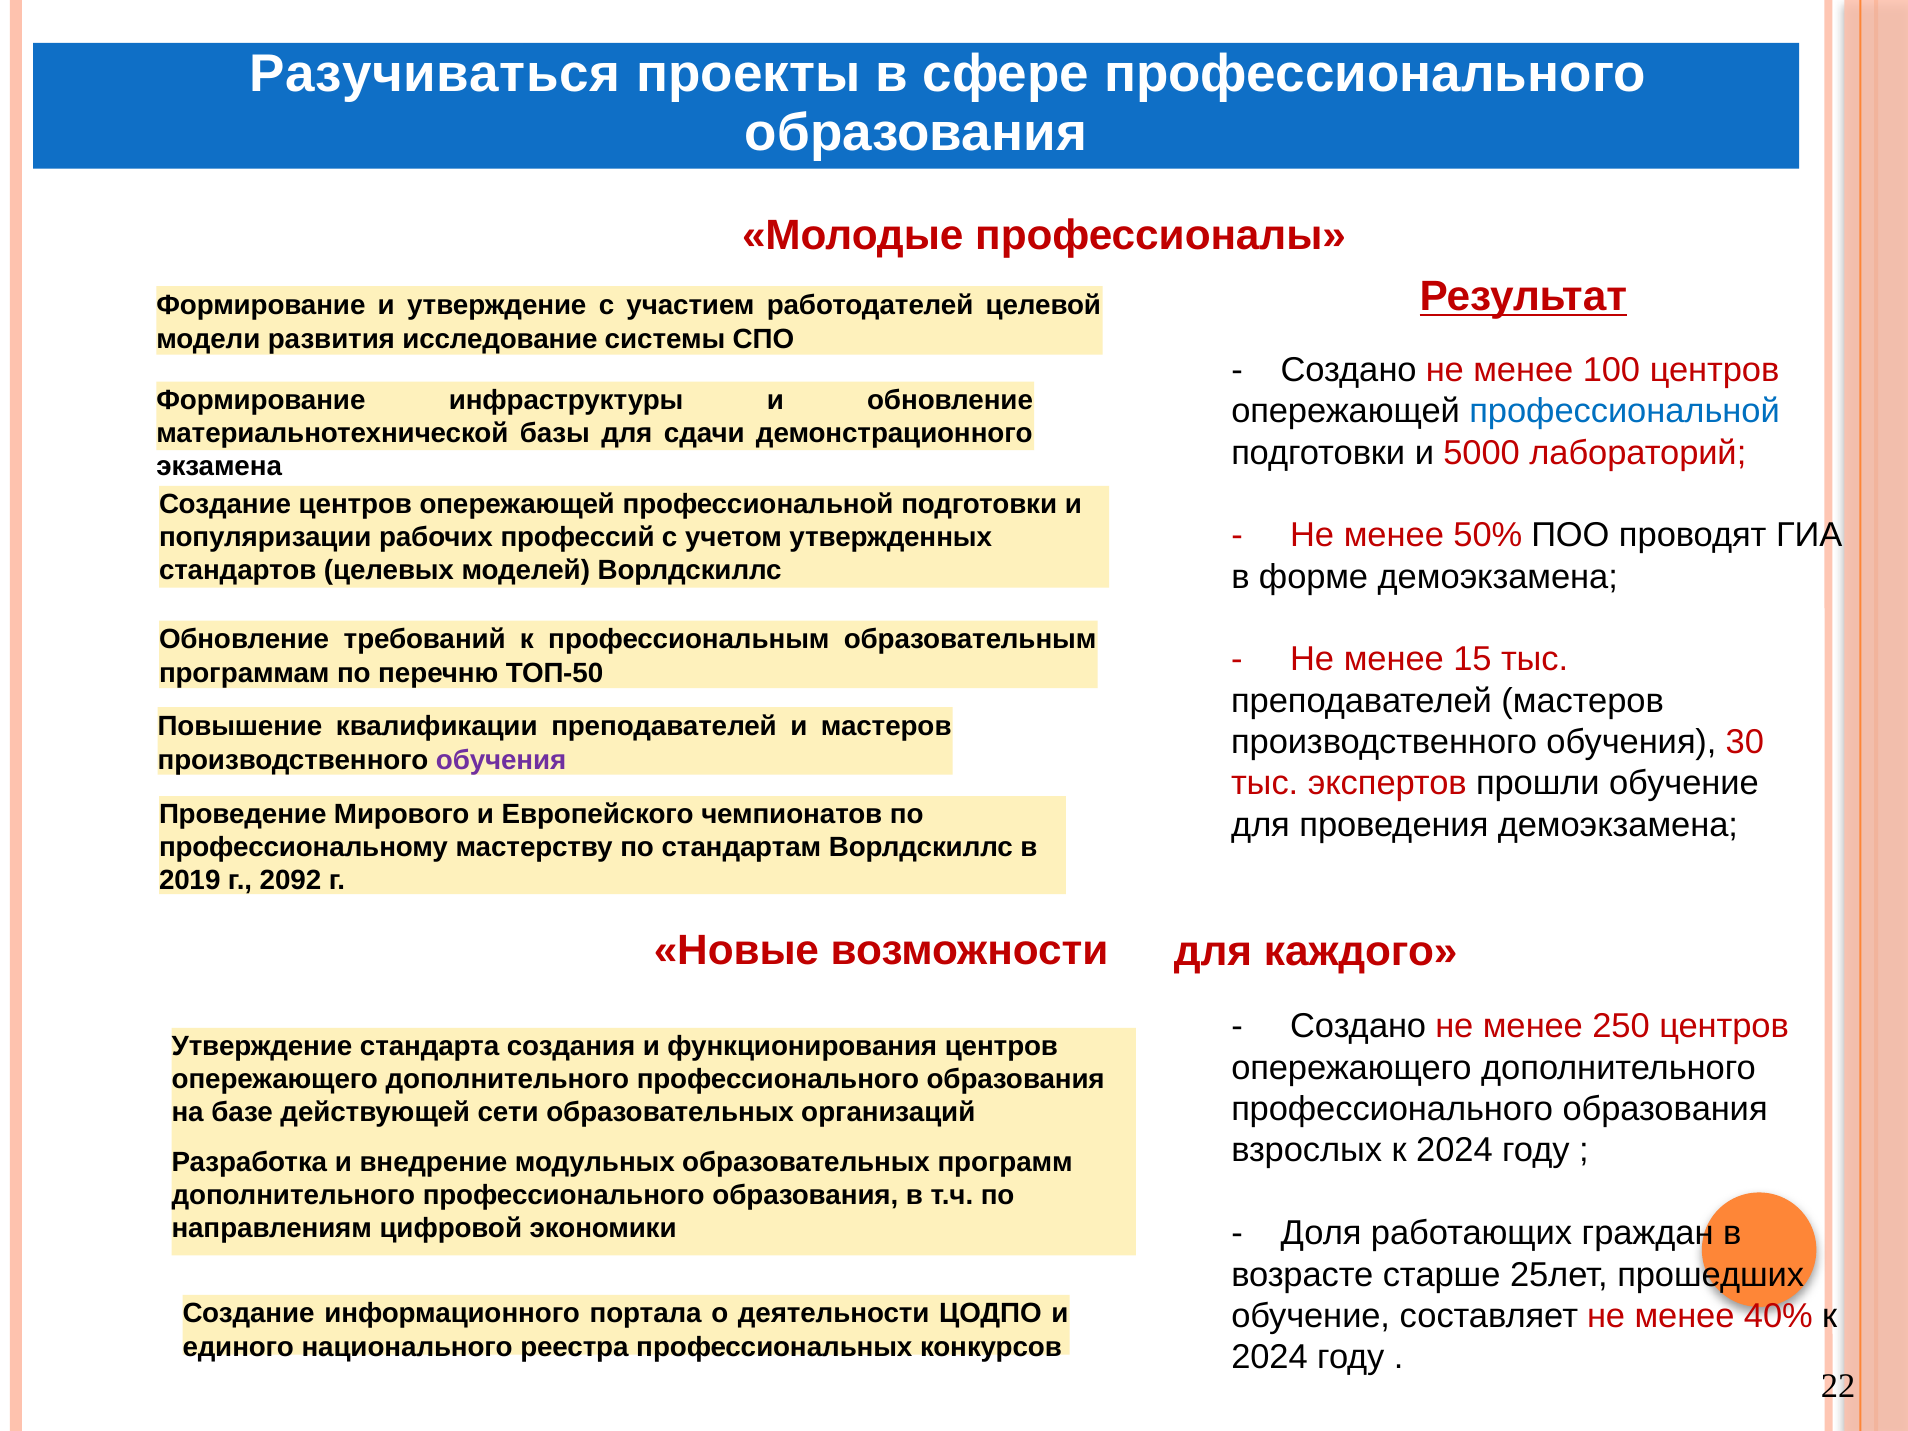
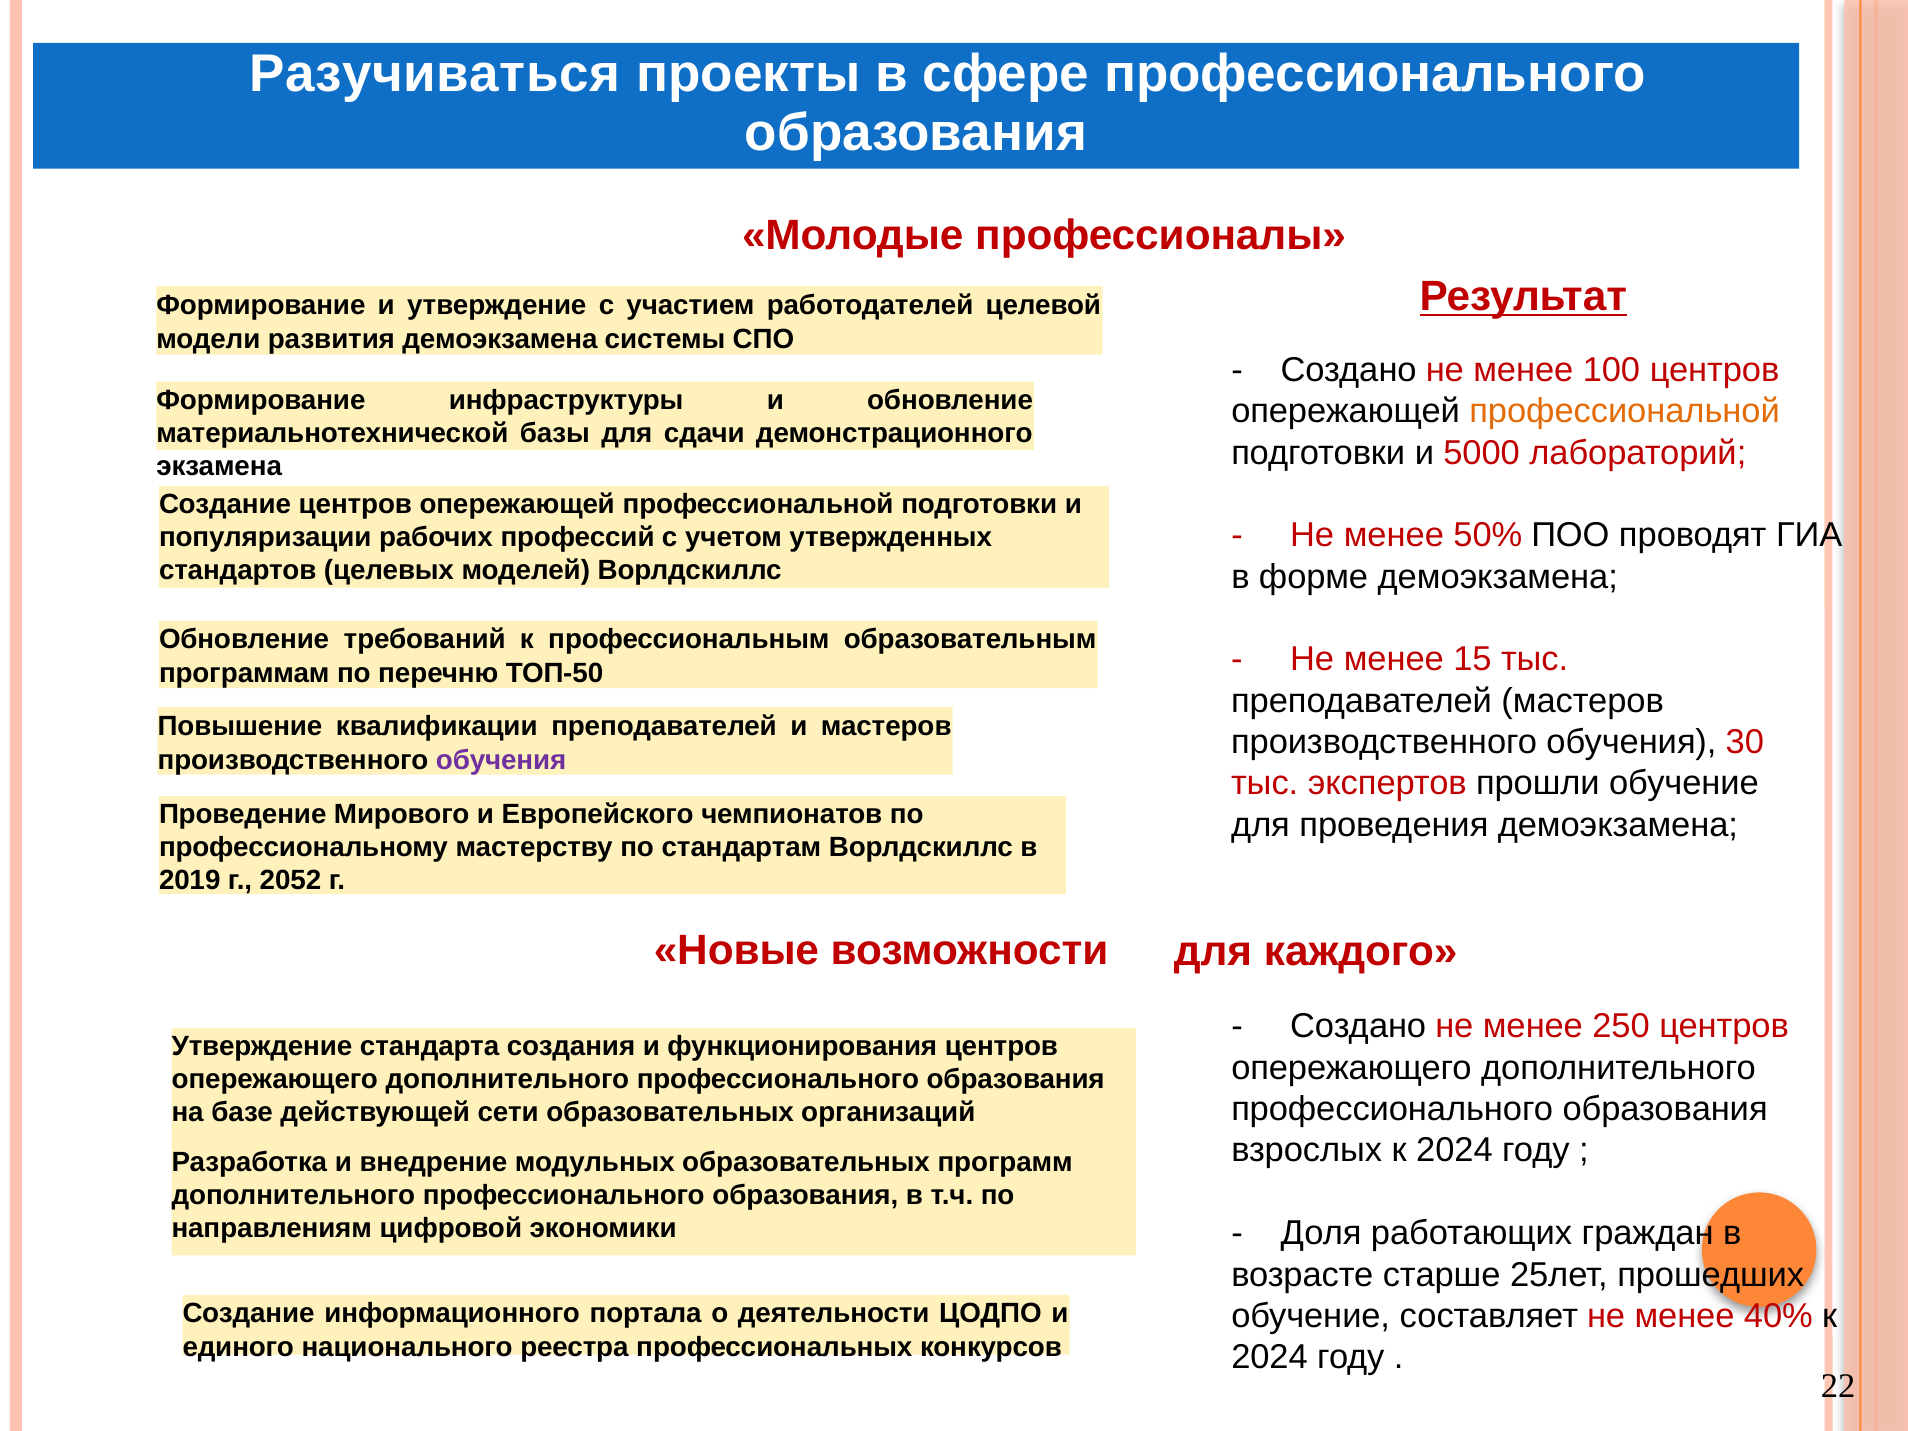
развития исследование: исследование -> демоэкзамена (500, 339)
профессиональной colour: blue -> orange (1625, 412)
2092: 2092 -> 2052 (290, 881)
